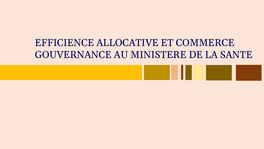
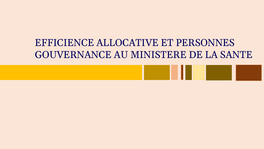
COMMERCE: COMMERCE -> PERSONNES (205, 43)
